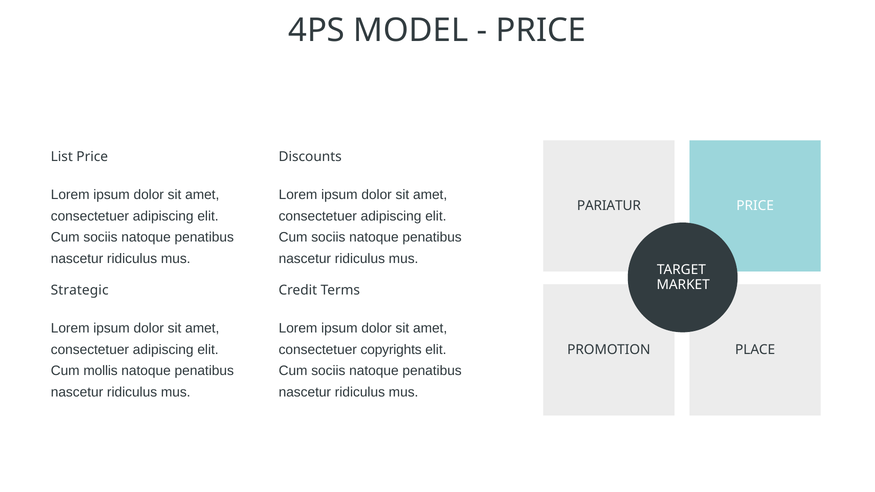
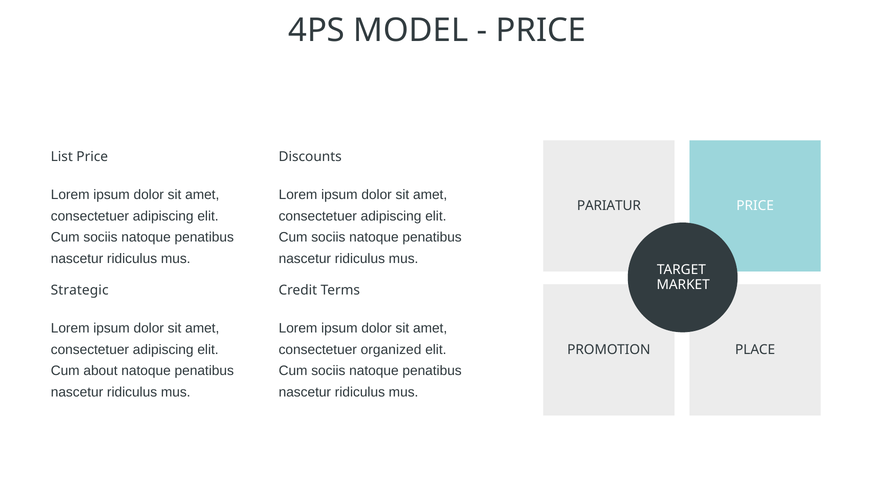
copyrights: copyrights -> organized (391, 350)
mollis: mollis -> about (101, 371)
